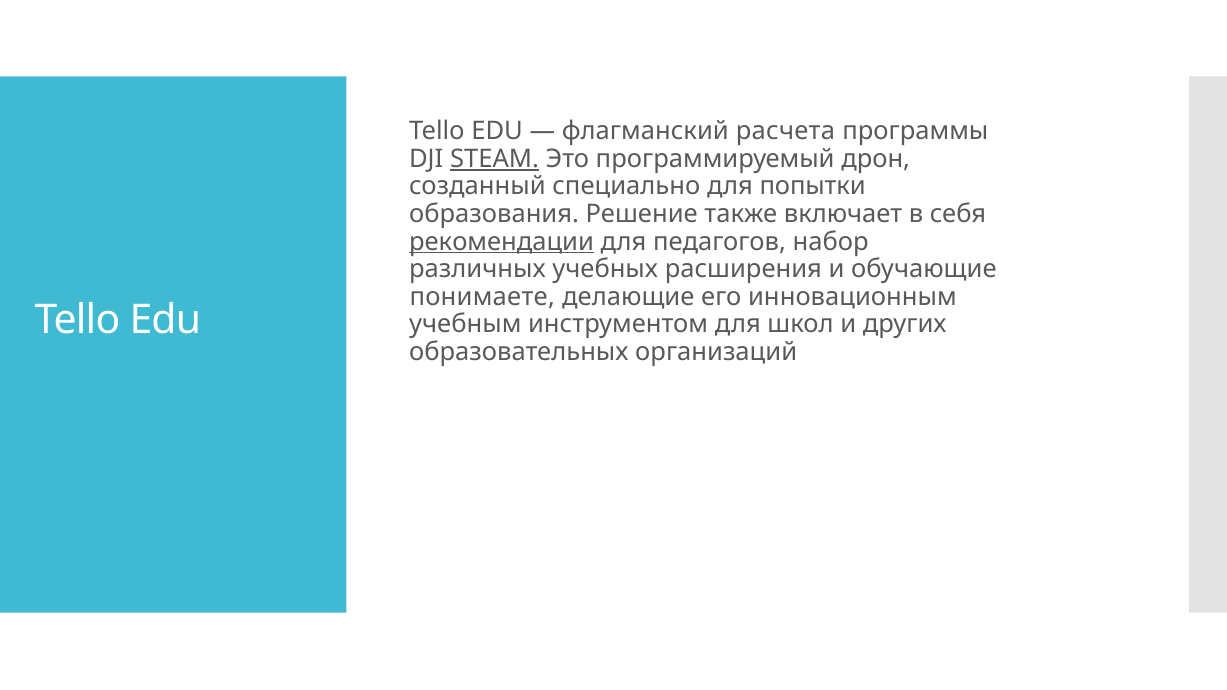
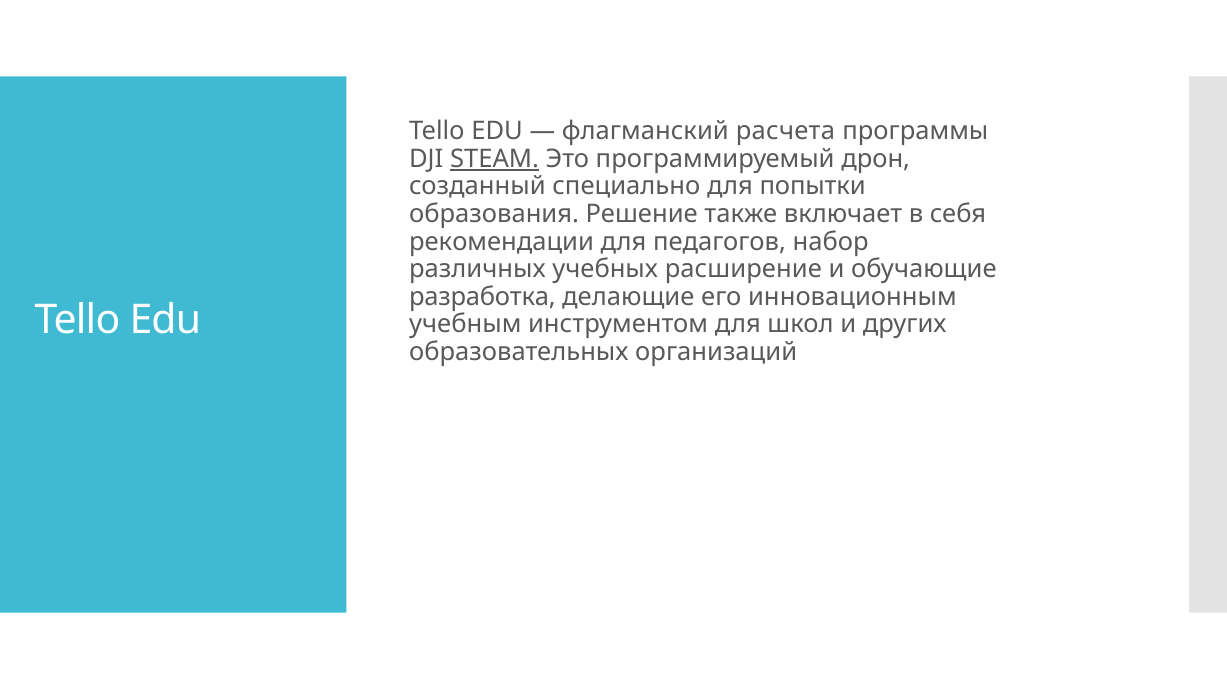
рекомендации underline: present -> none (502, 242)
расширения: расширения -> расширение (743, 269)
понимаете: понимаете -> разработка (482, 297)
